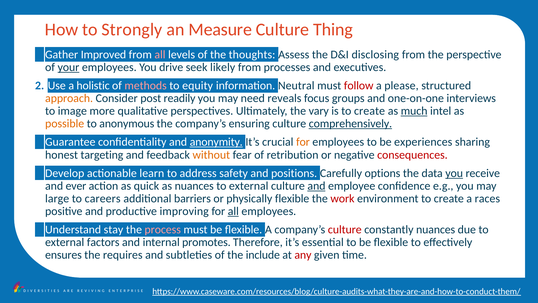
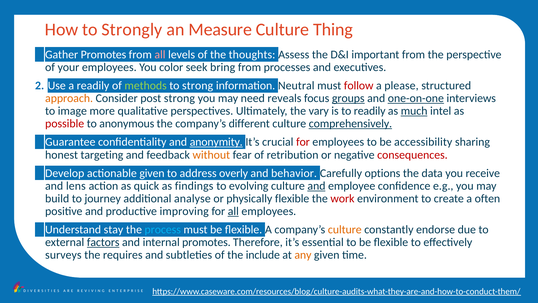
Improved: Improved -> Promotes (103, 54)
disclosing: disclosing -> important (375, 54)
your underline: present -> none (68, 67)
drive: drive -> color (171, 67)
likely: likely -> bring (223, 67)
a holistic: holistic -> readily (93, 85)
methods colour: pink -> light green (146, 85)
to equity: equity -> strong (198, 85)
post readily: readily -> strong (179, 98)
groups underline: none -> present (348, 98)
one-on-one underline: none -> present (416, 98)
is to create: create -> readily (370, 111)
possible colour: orange -> red (65, 124)
ensuring: ensuring -> different (249, 124)
for colour: orange -> red (303, 142)
experiences: experiences -> accessibility (423, 142)
actionable learn: learn -> given (152, 173)
safety: safety -> overly (234, 173)
positions: positions -> behavior (294, 173)
you underline: present -> none (454, 173)
ever: ever -> lens (76, 186)
as nuances: nuances -> findings (194, 186)
external: external -> evolving (249, 186)
large: large -> build (57, 198)
careers: careers -> journey (103, 198)
barriers: barriers -> analyse (192, 198)
races: races -> often (487, 198)
process colour: pink -> light blue (163, 229)
culture colour: red -> orange (345, 229)
constantly nuances: nuances -> endorse (436, 229)
factors underline: none -> present (103, 242)
ensures: ensures -> surveys (63, 255)
any colour: red -> orange (303, 255)
